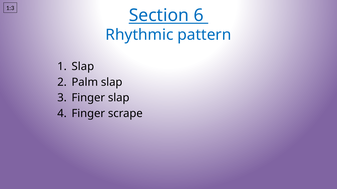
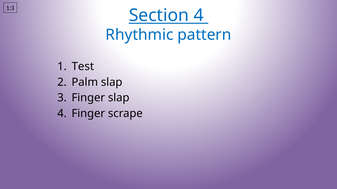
Section 6: 6 -> 4 (199, 15)
1 Slap: Slap -> Test (83, 67)
